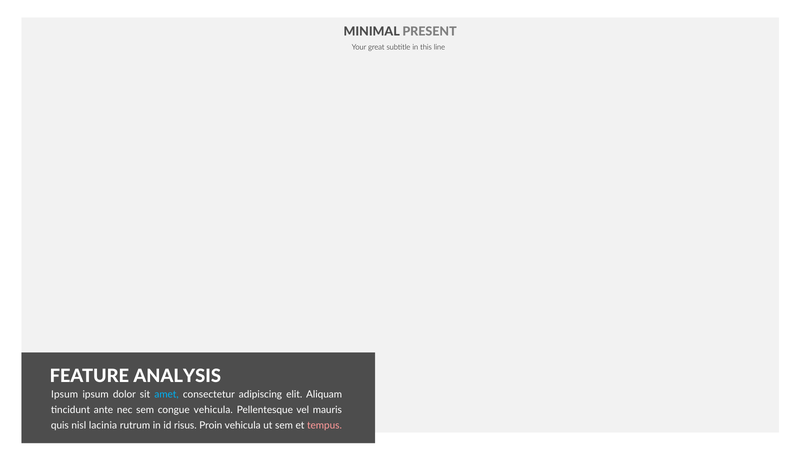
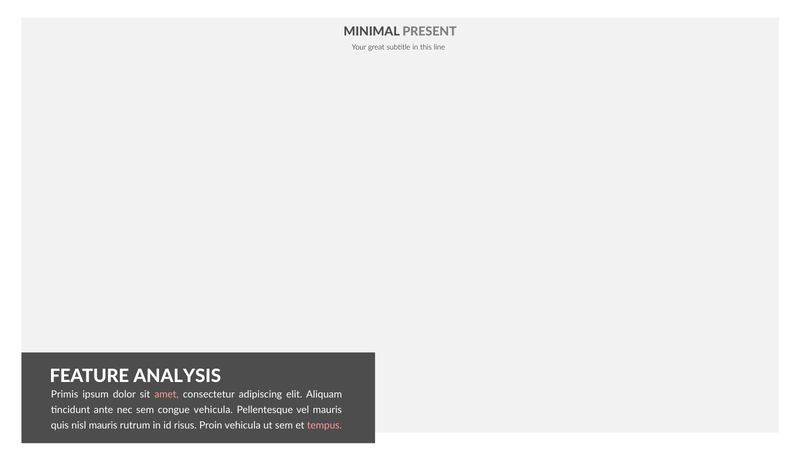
Ipsum: Ipsum -> Primis (65, 394)
amet colour: light blue -> pink (167, 394)
nisl lacinia: lacinia -> mauris (103, 425)
